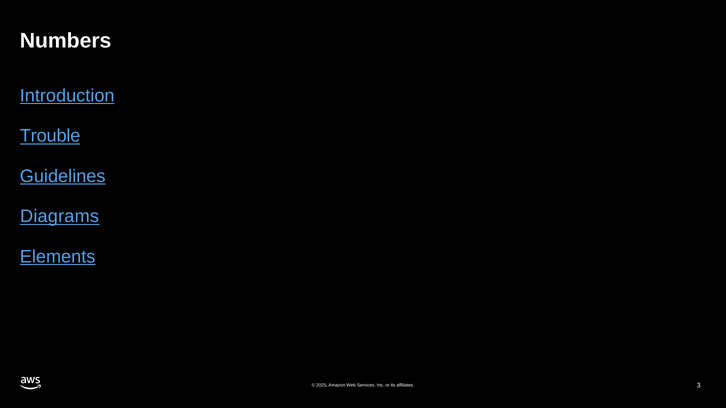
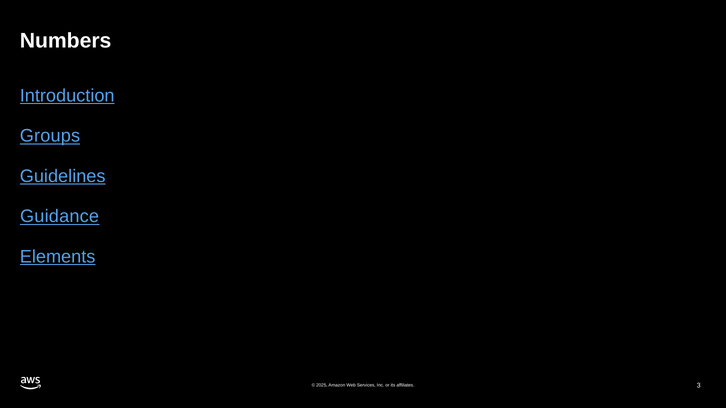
Trouble: Trouble -> Groups (50, 136)
Diagrams: Diagrams -> Guidance (60, 217)
